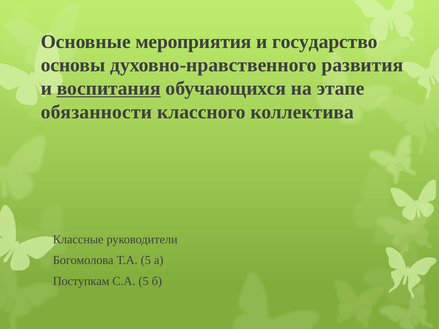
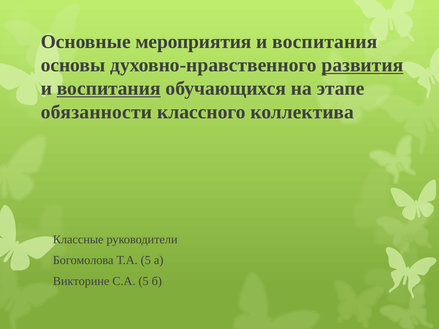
государство: государство -> воспитания (325, 42)
развития underline: none -> present (362, 65)
Поступкам: Поступкам -> Викторине (81, 281)
